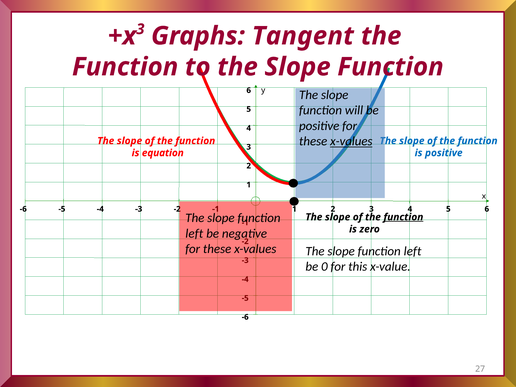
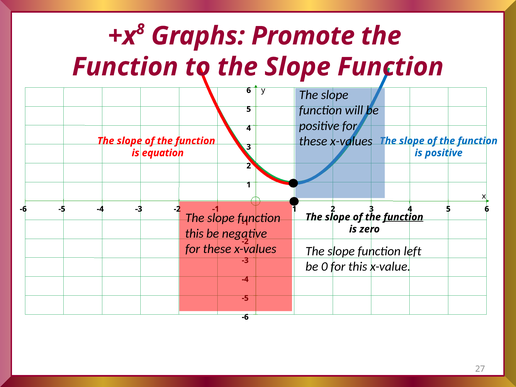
3: 3 -> 8 (140, 29)
Tangent: Tangent -> Promote (303, 36)
x-values underline: present -> none (351, 141)
left: left -> this (194, 233)
